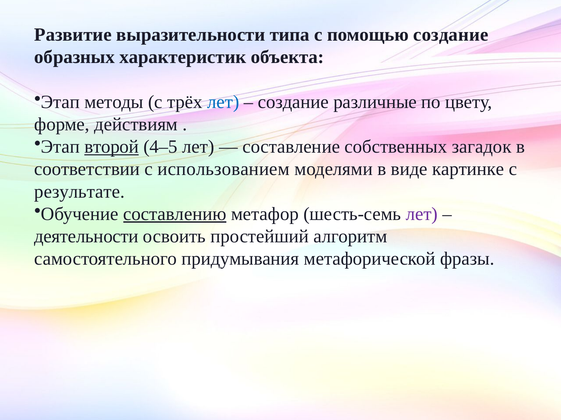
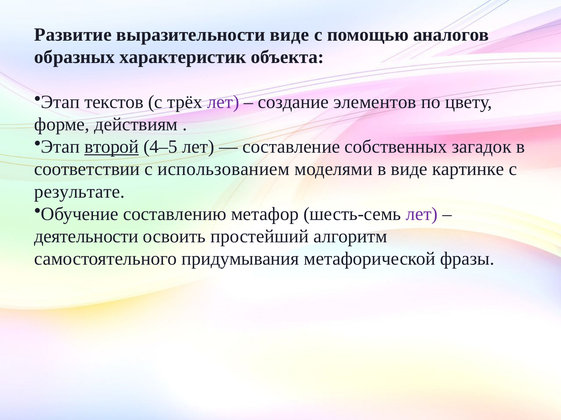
выразительности типа: типа -> виде (290, 35)
помощью создание: создание -> аналогов (451, 35)
методы: методы -> текстов (114, 102)
лет colour: blue -> purple (223, 102)
различные: различные -> элементов (375, 102)
составлению underline: present -> none (175, 214)
